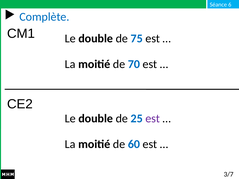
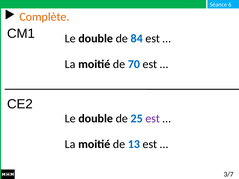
Complète colour: blue -> orange (44, 17)
75: 75 -> 84 (137, 39)
60: 60 -> 13 (134, 144)
